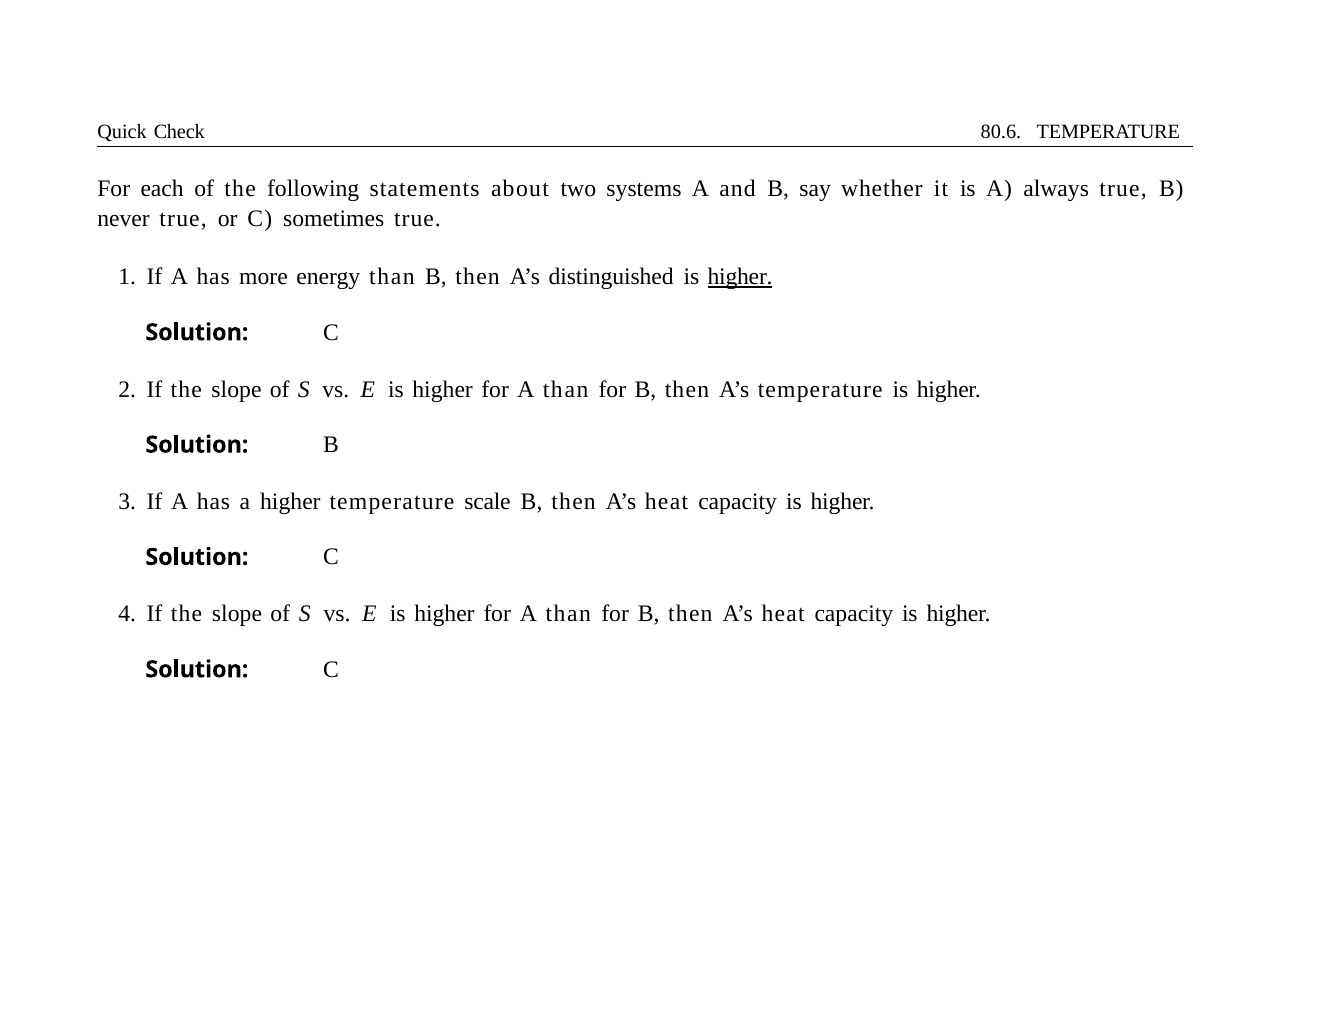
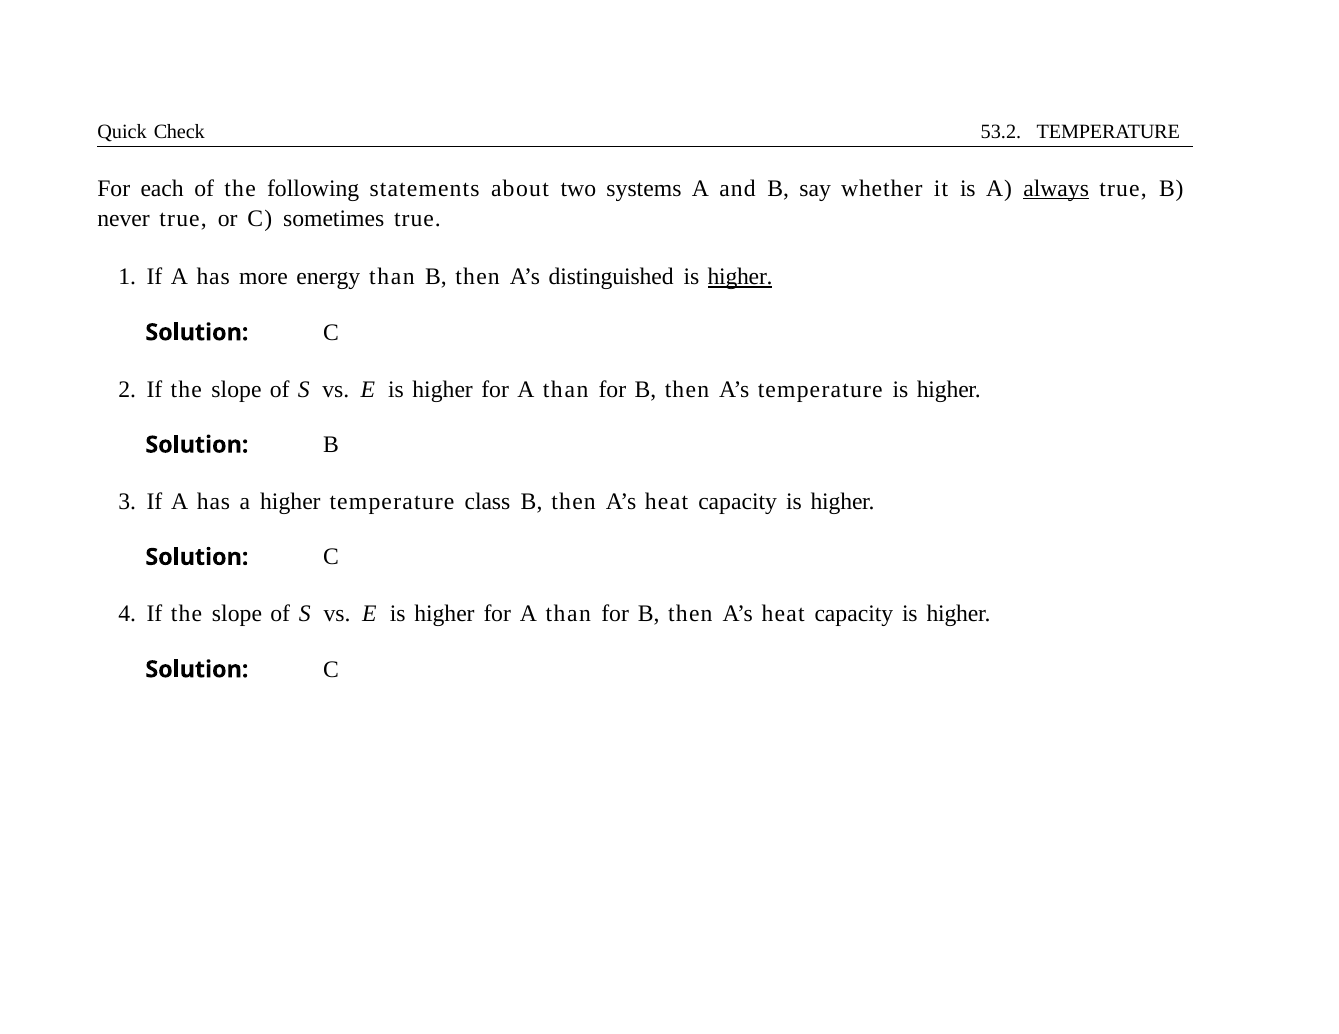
80.6: 80.6 -> 53.2 (1001, 132)
always underline: none -> present (1056, 189)
scale: scale -> class (487, 502)
